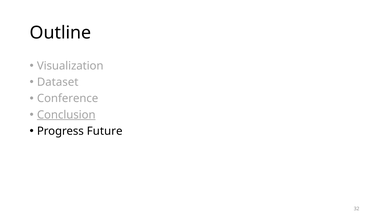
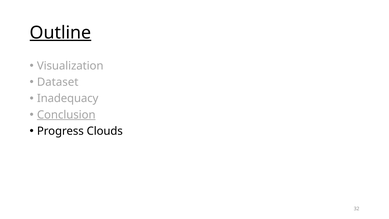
Outline underline: none -> present (60, 33)
Conference: Conference -> Inadequacy (68, 98)
Future: Future -> Clouds (105, 131)
